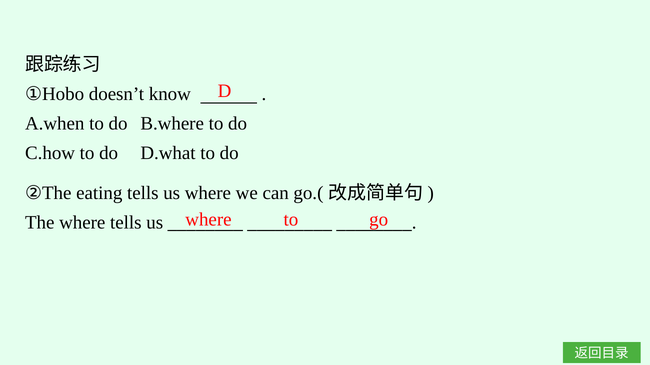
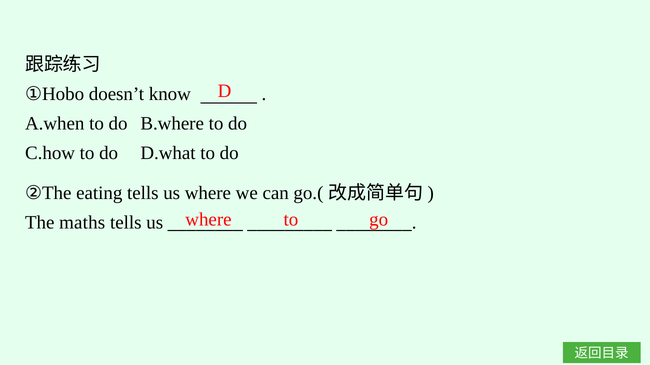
The where: where -> maths (82, 223)
